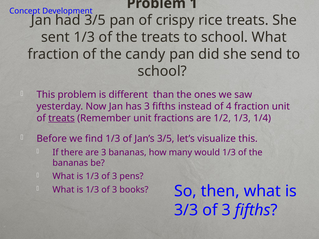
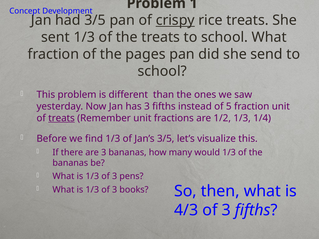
crispy underline: none -> present (175, 20)
candy: candy -> pages (146, 54)
4: 4 -> 5 (229, 107)
3/3: 3/3 -> 4/3 (186, 210)
